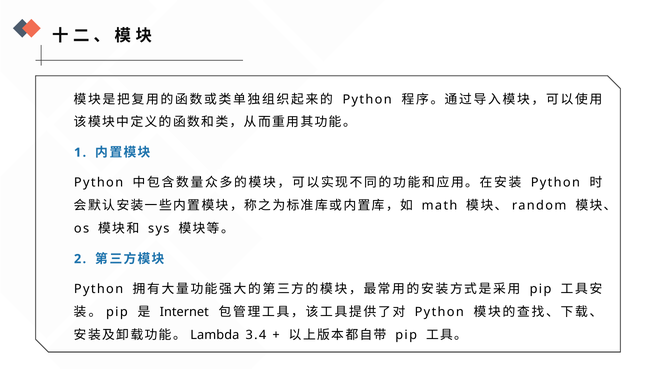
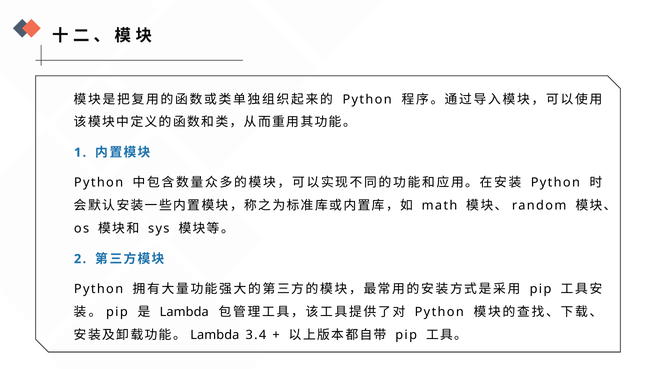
Internet: Internet -> Lambda (184, 312)
